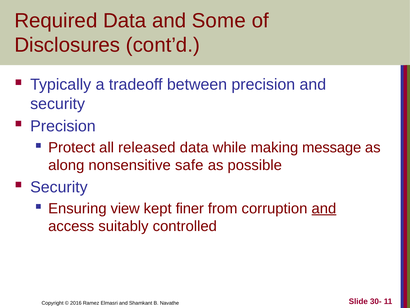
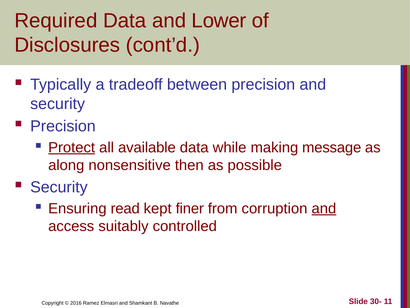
Some: Some -> Lower (219, 21)
Protect underline: none -> present (72, 147)
released: released -> available (147, 147)
safe: safe -> then (189, 165)
view: view -> read (125, 208)
